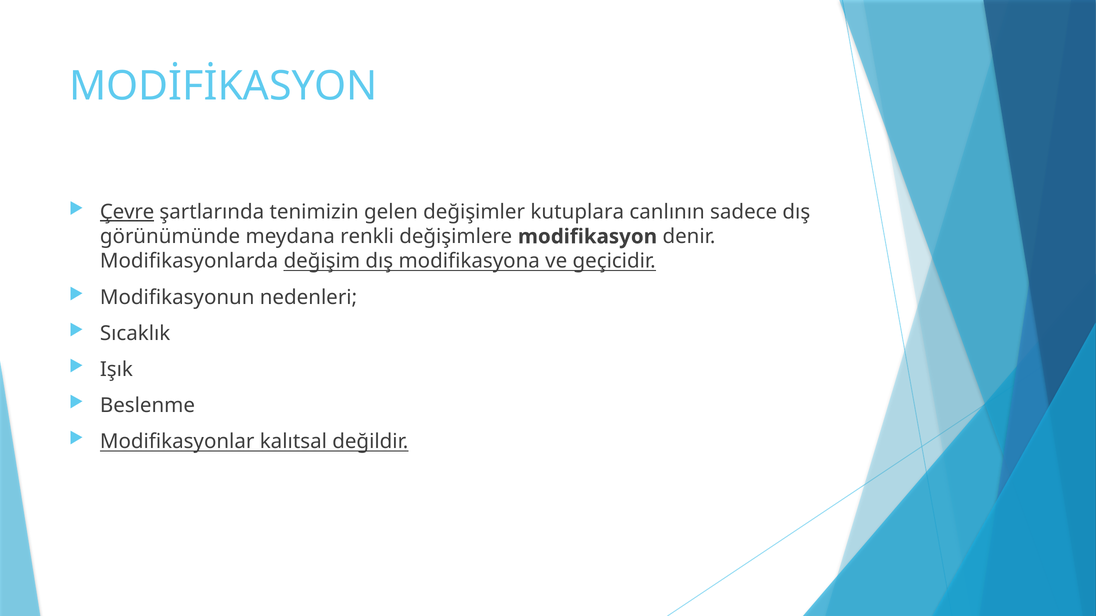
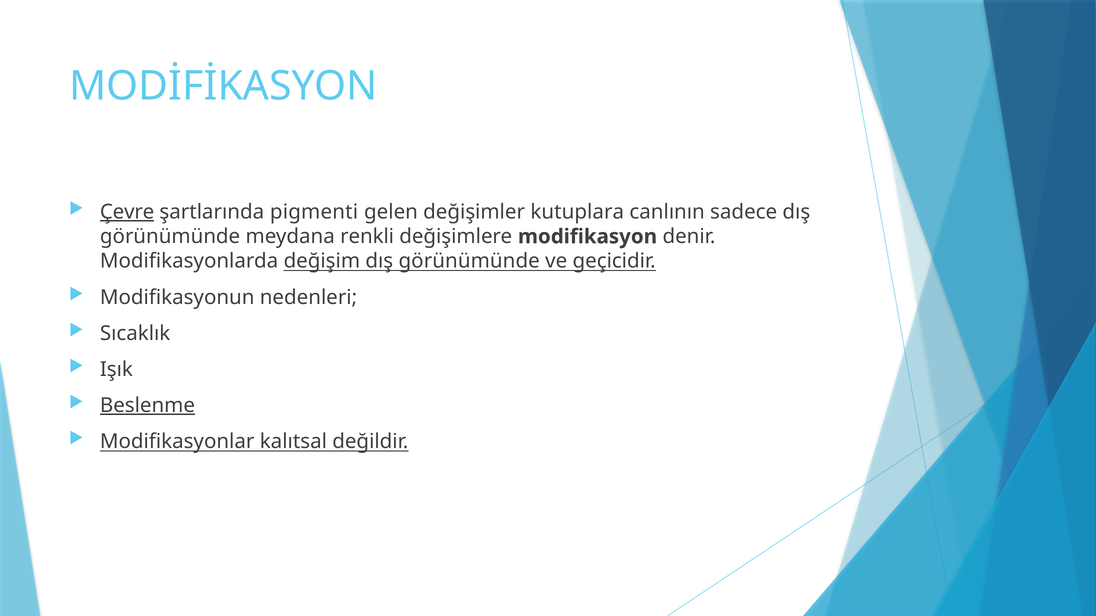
tenimizin: tenimizin -> pigmenti (314, 212)
değişim dış modifikasyona: modifikasyona -> görünümünde (469, 261)
Beslenme underline: none -> present (147, 406)
